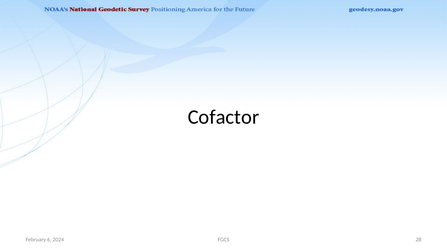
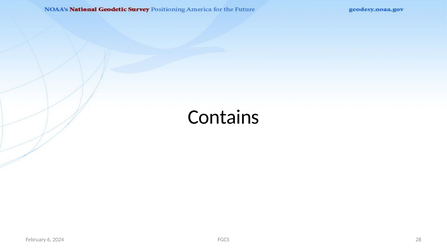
Cofactor: Cofactor -> Contains (224, 117)
